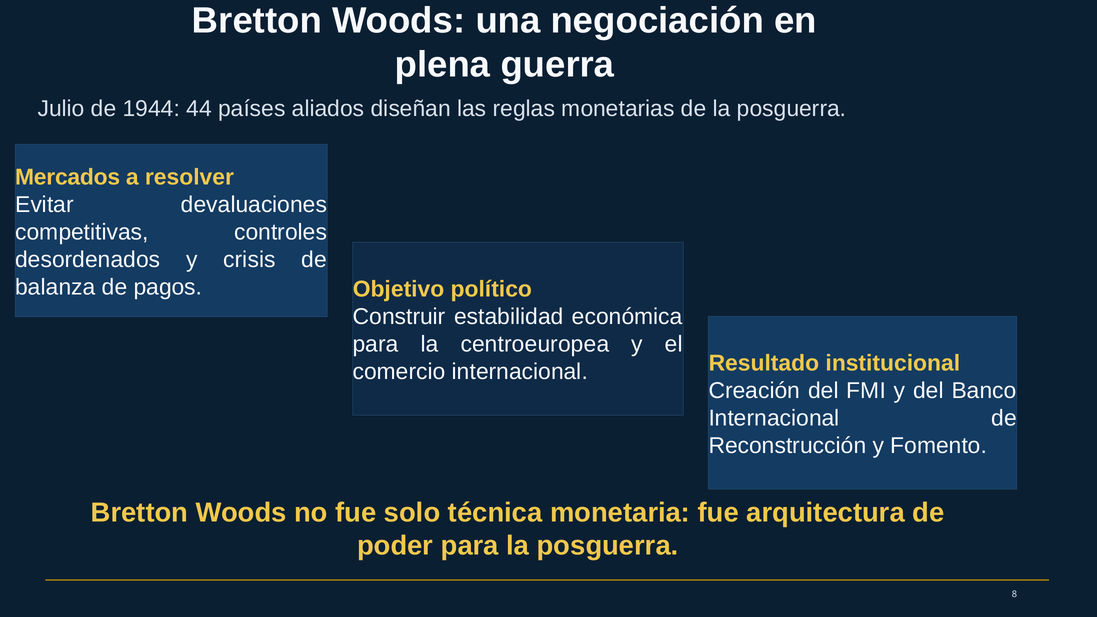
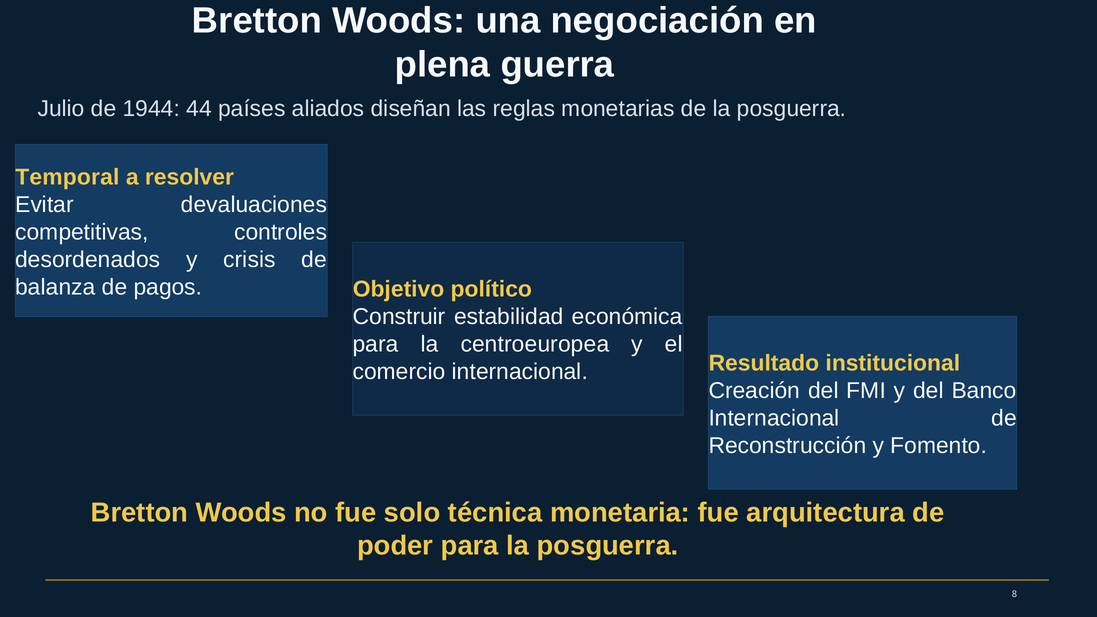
Mercados: Mercados -> Temporal (67, 177)
